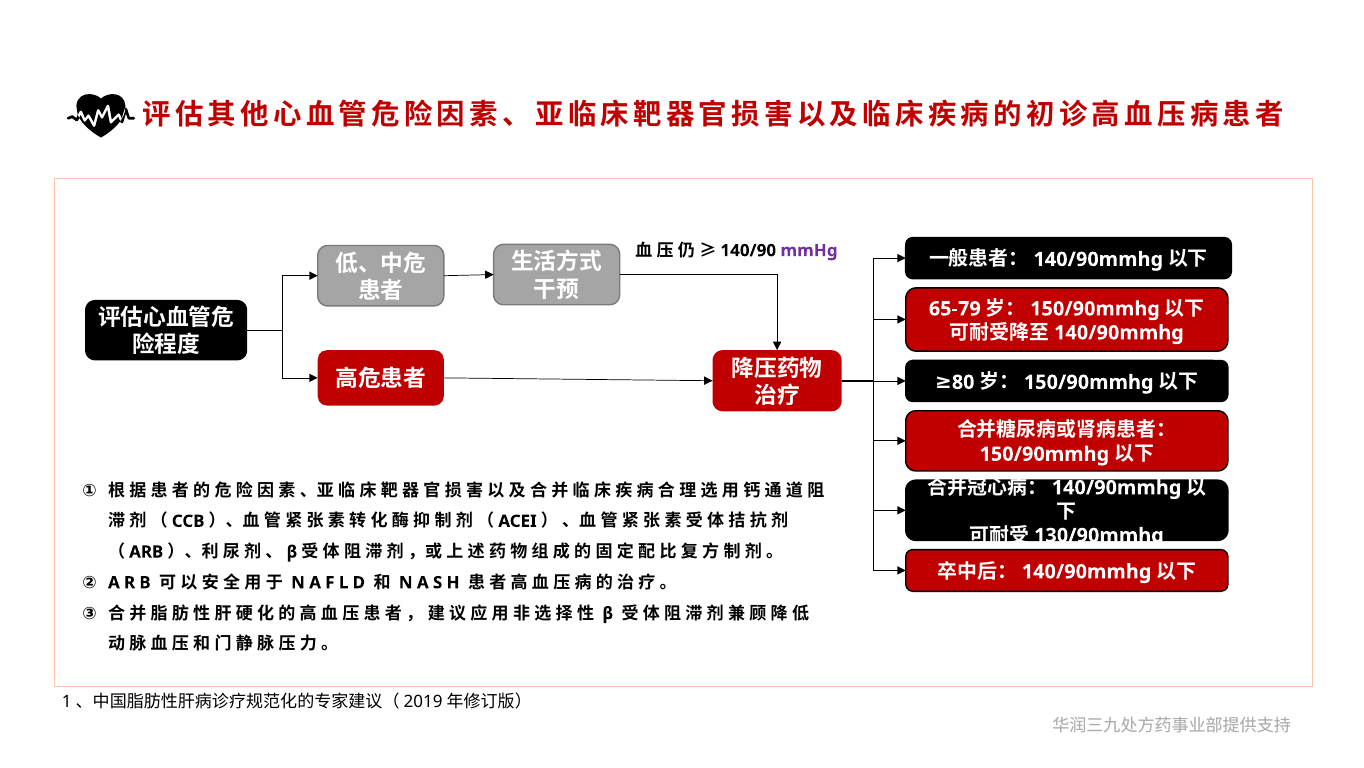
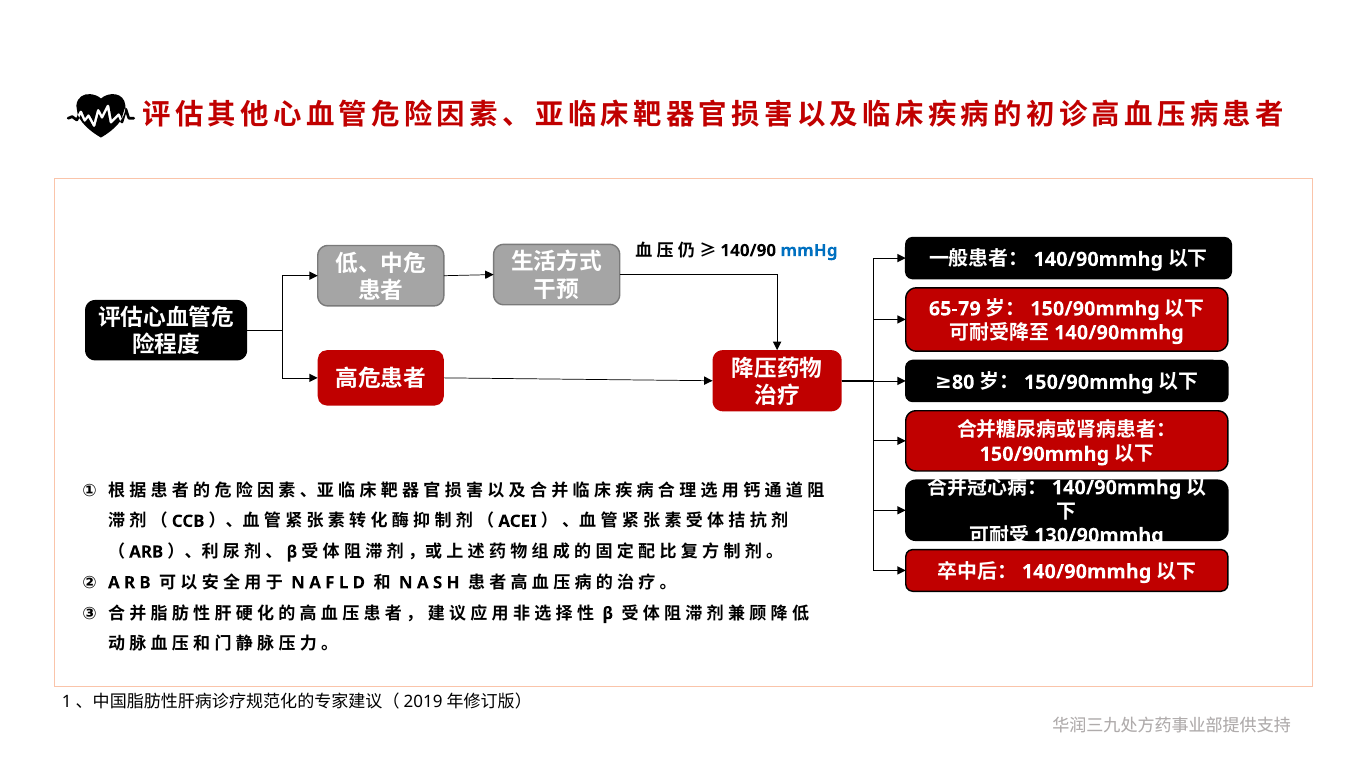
mmHg colour: purple -> blue (809, 250)
